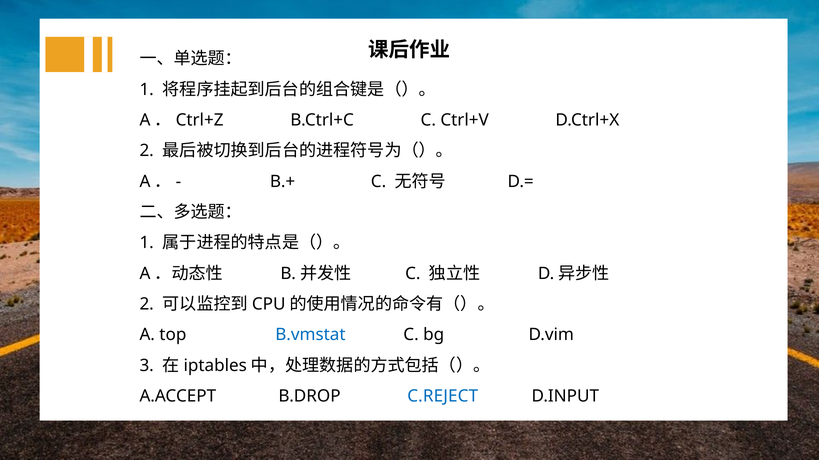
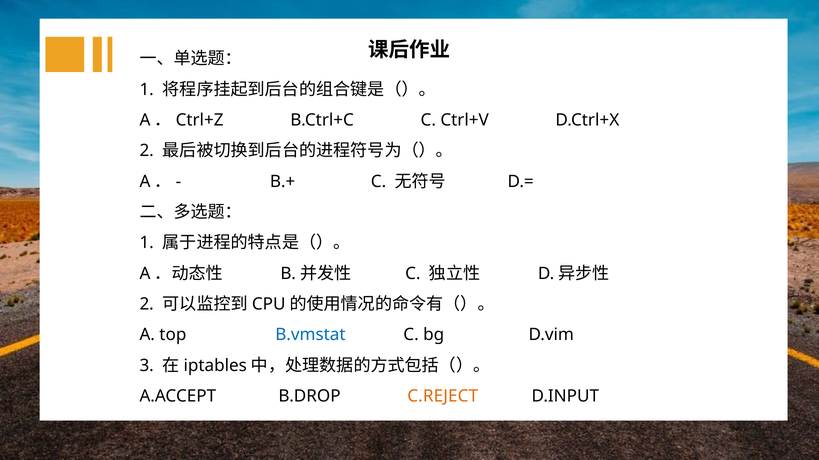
C.REJECT colour: blue -> orange (443, 397)
